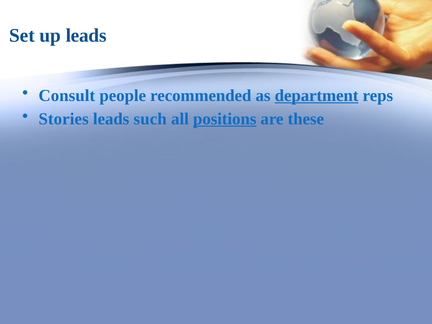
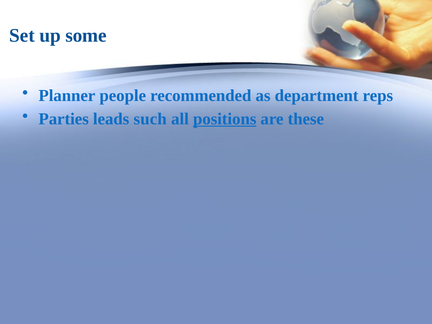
up leads: leads -> some (86, 36)
Consult: Consult -> Planner (67, 96)
department underline: present -> none (317, 96)
Stories: Stories -> Parties (64, 119)
